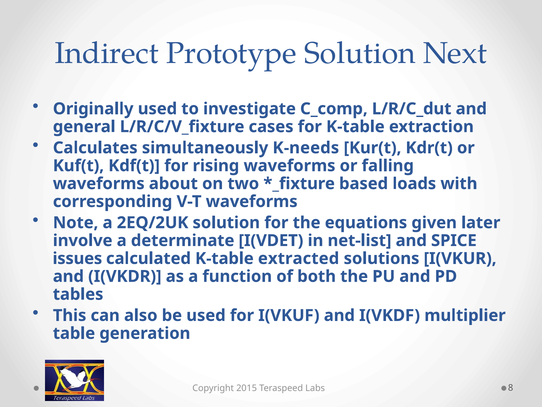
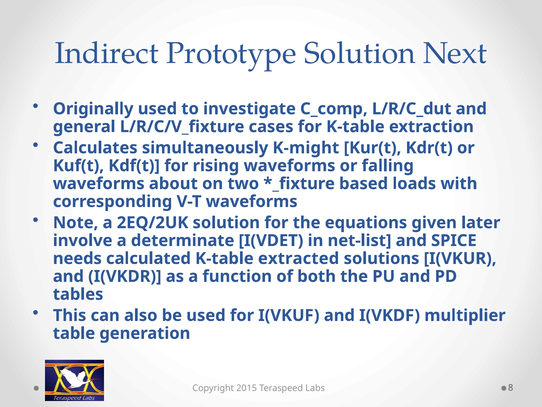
K-needs: K-needs -> K-might (306, 148)
issues: issues -> needs (77, 258)
